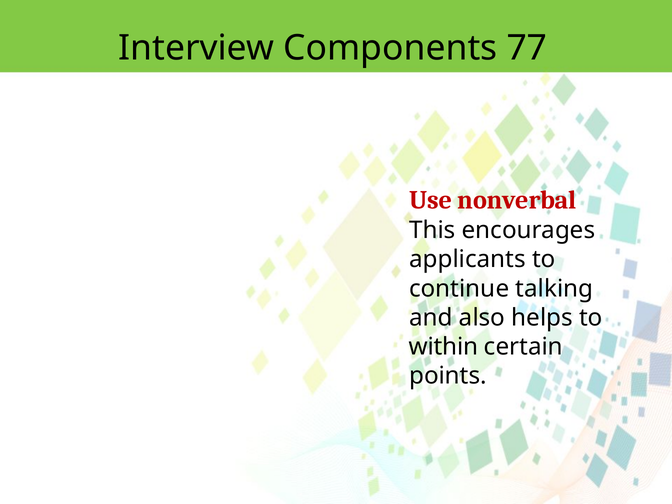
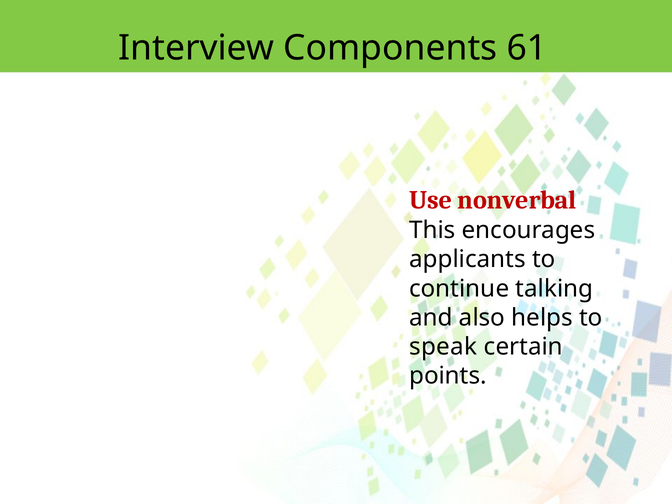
77: 77 -> 61 (527, 48)
within: within -> speak (443, 347)
